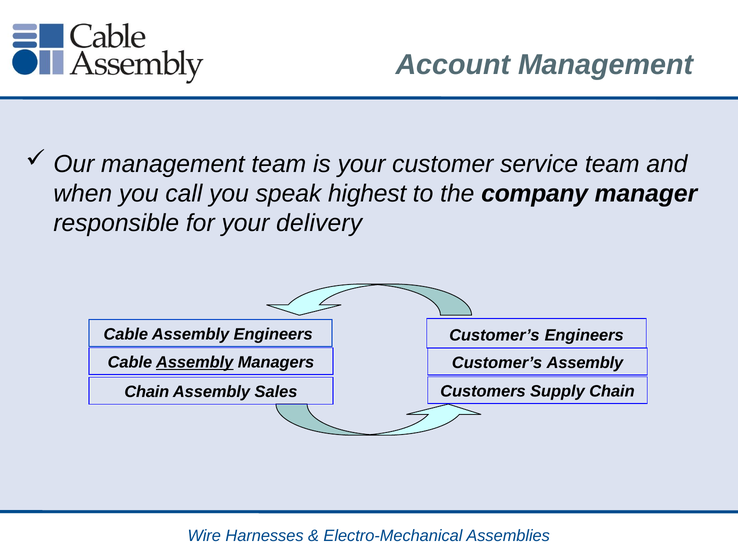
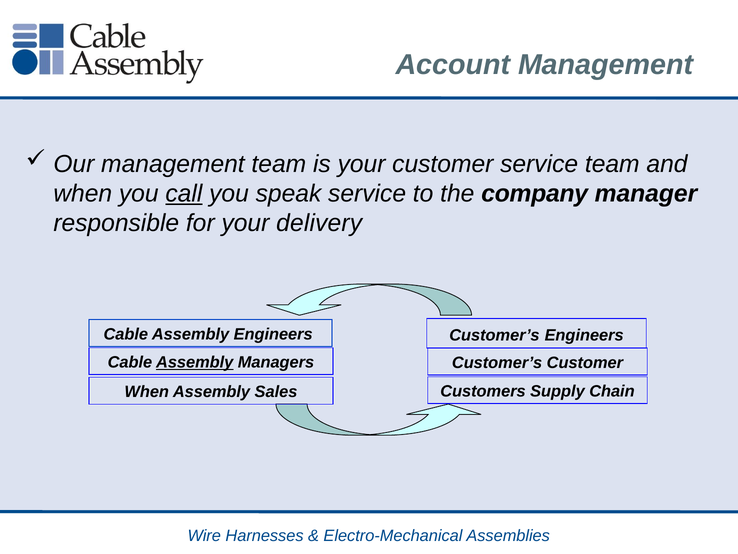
call underline: none -> present (184, 194)
speak highest: highest -> service (367, 194)
Customer’s Assembly: Assembly -> Customer (585, 362)
Chain: Chain -> When (147, 392)
